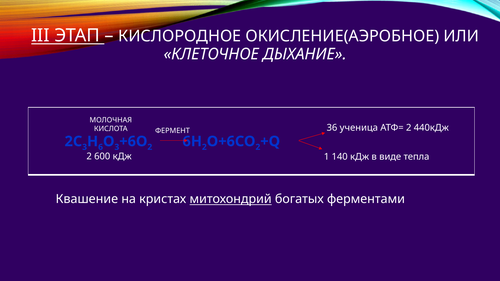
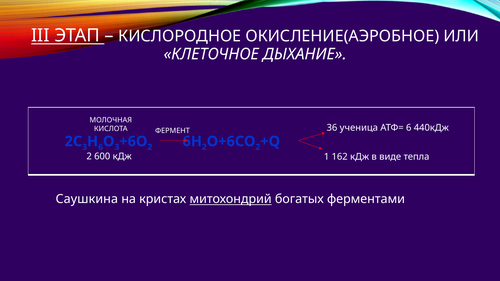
АТФ= 2: 2 -> 6 (409, 128)
140: 140 -> 162 (340, 157)
Квашение: Квашение -> Саушкина (87, 199)
